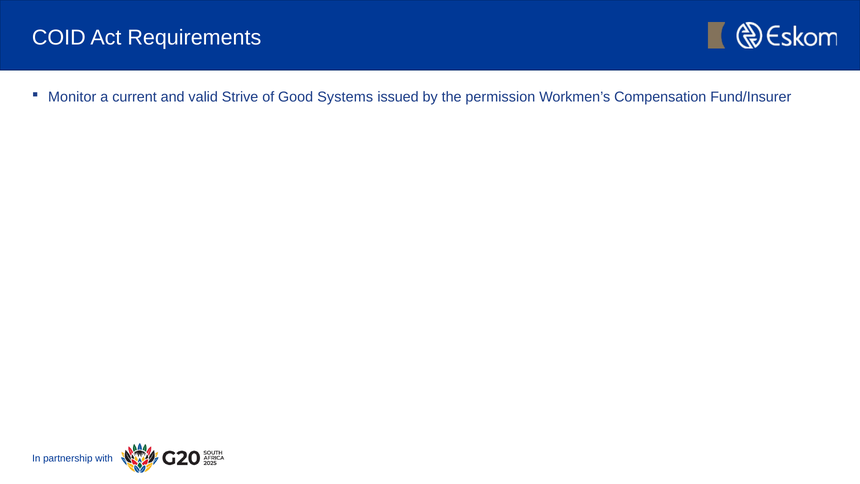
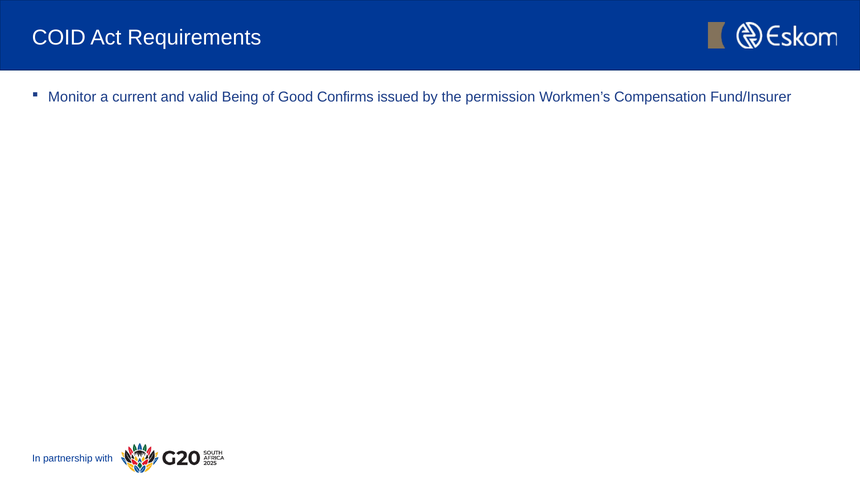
Strive: Strive -> Being (240, 97)
Systems: Systems -> Confirms (345, 97)
